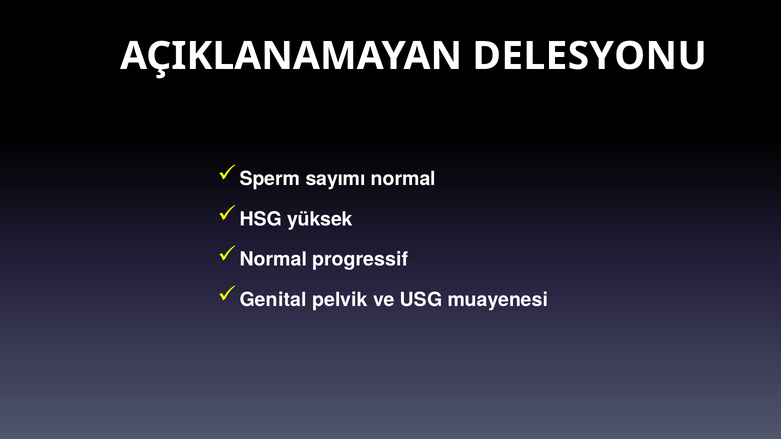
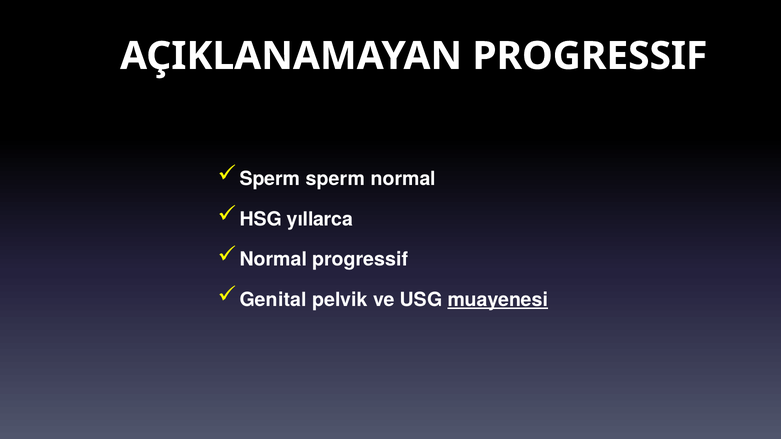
AÇIKLANAMAYAN DELESYONU: DELESYONU -> PROGRESSIF (590, 56)
Sperm sayımı: sayımı -> sperm (335, 179)
yüksek: yüksek -> yıllarca (320, 219)
muayenesi underline: none -> present (498, 300)
